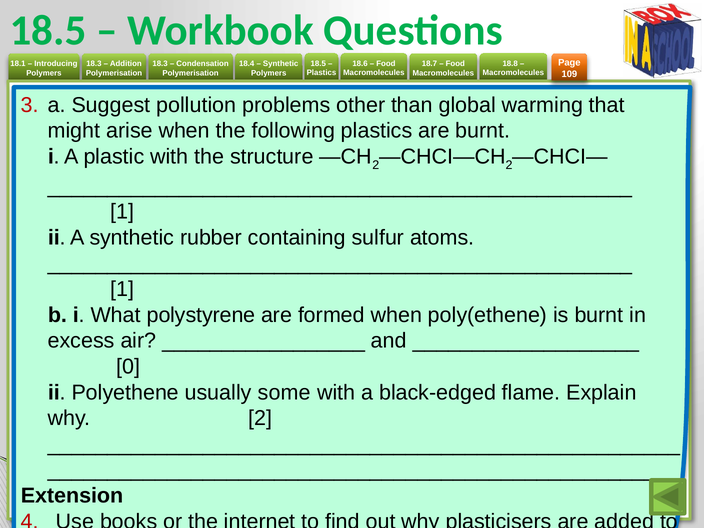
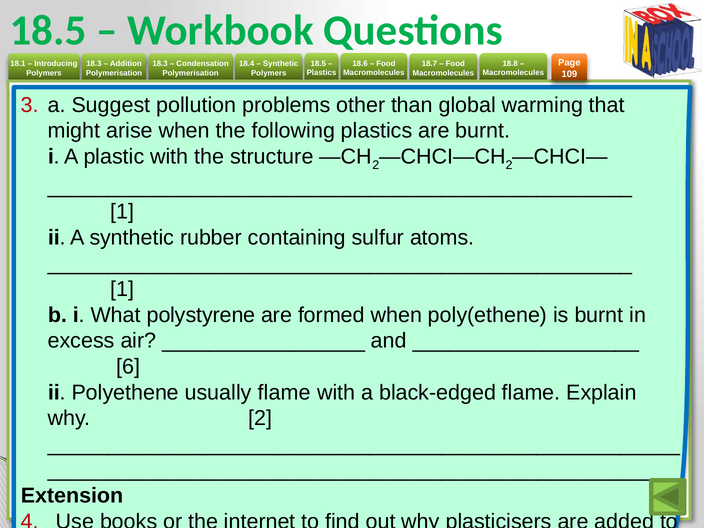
0: 0 -> 6 (128, 367)
usually some: some -> flame (284, 392)
